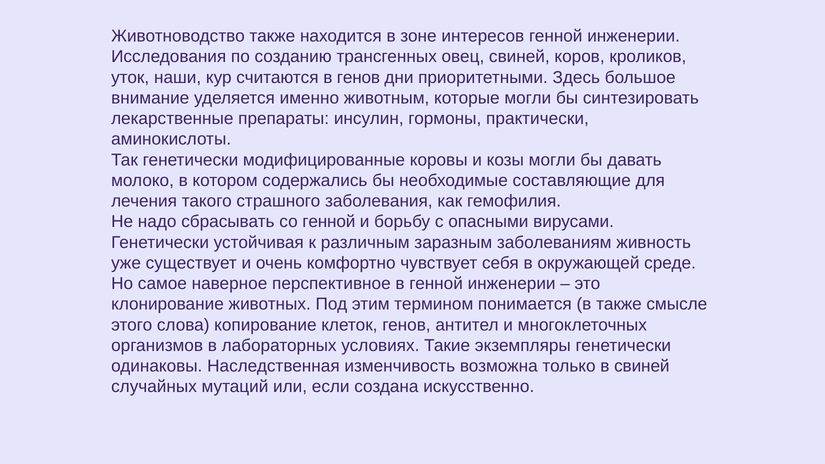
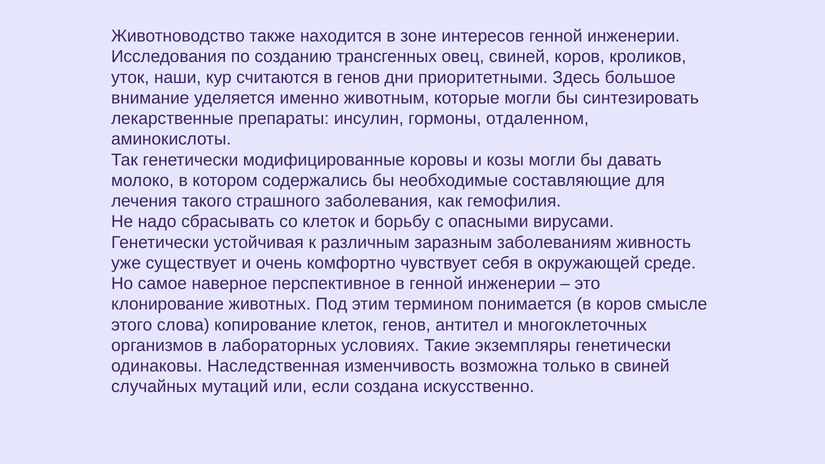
практически: практически -> отдаленном (537, 119)
со генной: генной -> клеток (329, 222)
в также: также -> коров (619, 304)
